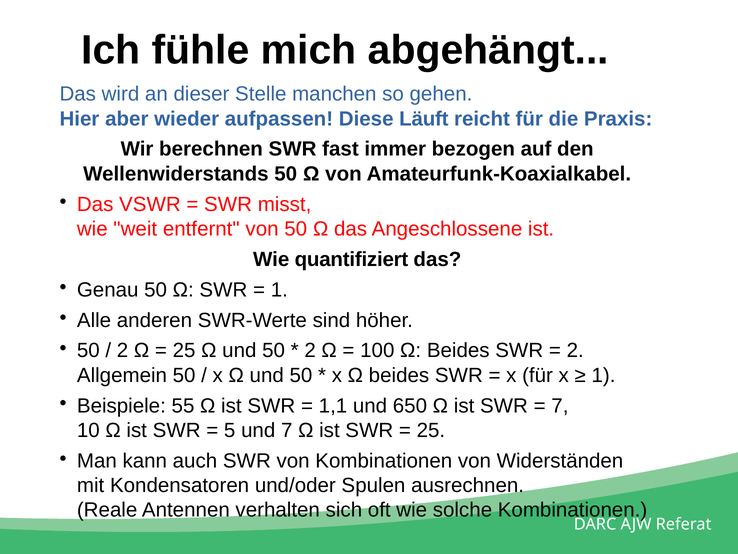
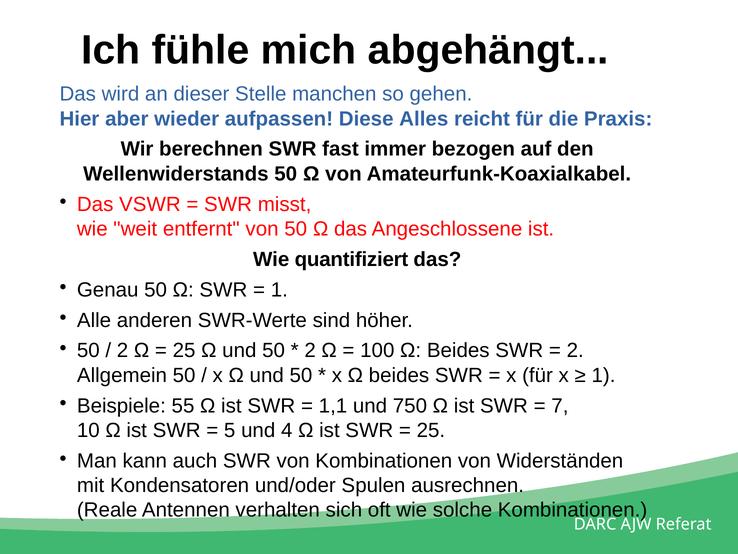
Läuft: Läuft -> Alles (424, 119)
650: 650 -> 750 (410, 405)
und 7: 7 -> 4 (287, 430)
